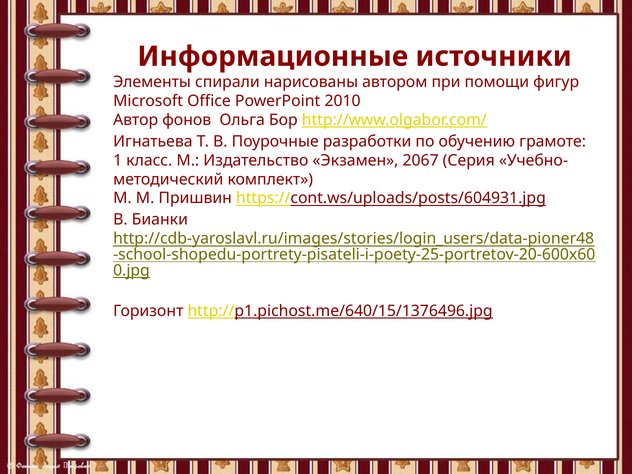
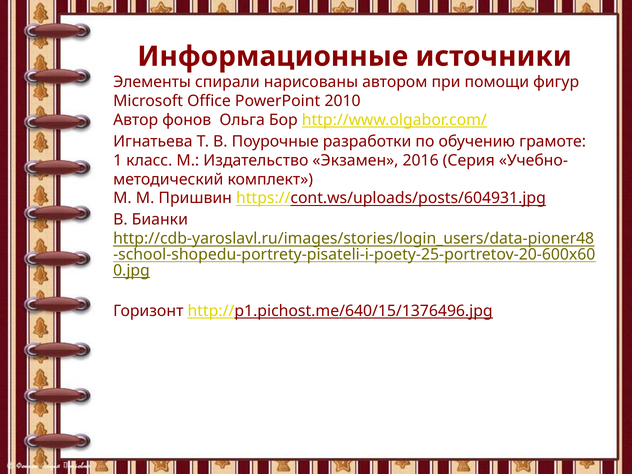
2067: 2067 -> 2016 (421, 160)
